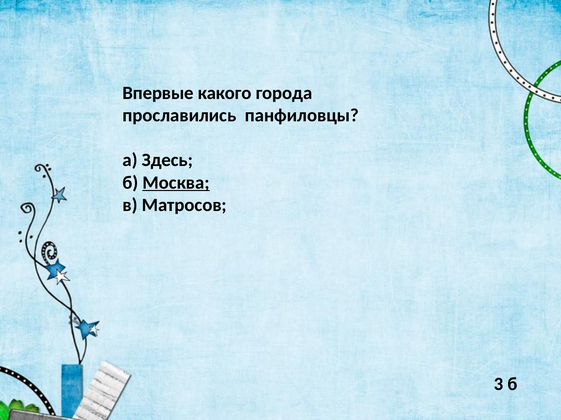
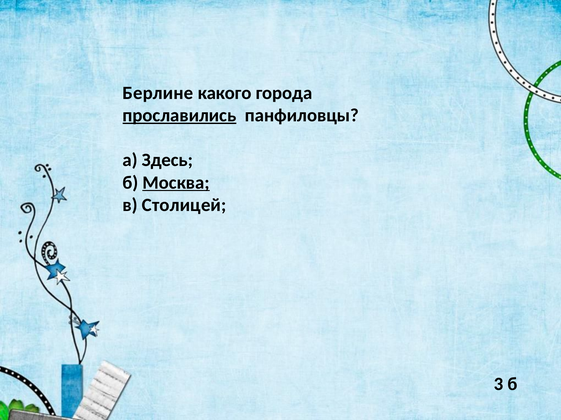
Впервые: Впервые -> Берлине (158, 93)
прославились underline: none -> present (179, 116)
Матросов: Матросов -> Столицей (184, 205)
